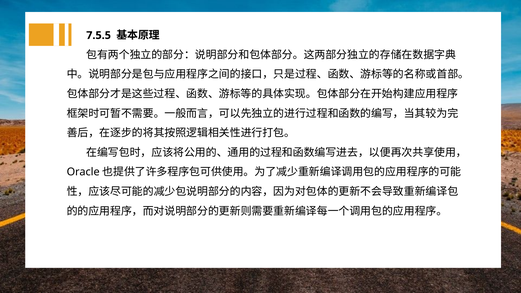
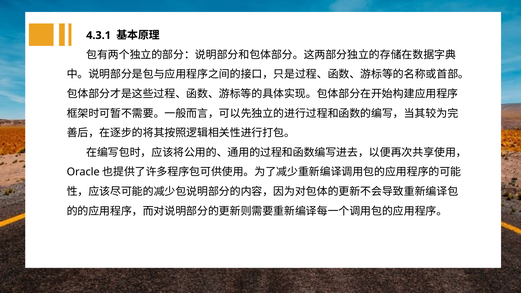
7.5.5: 7.5.5 -> 4.3.1 (99, 35)
